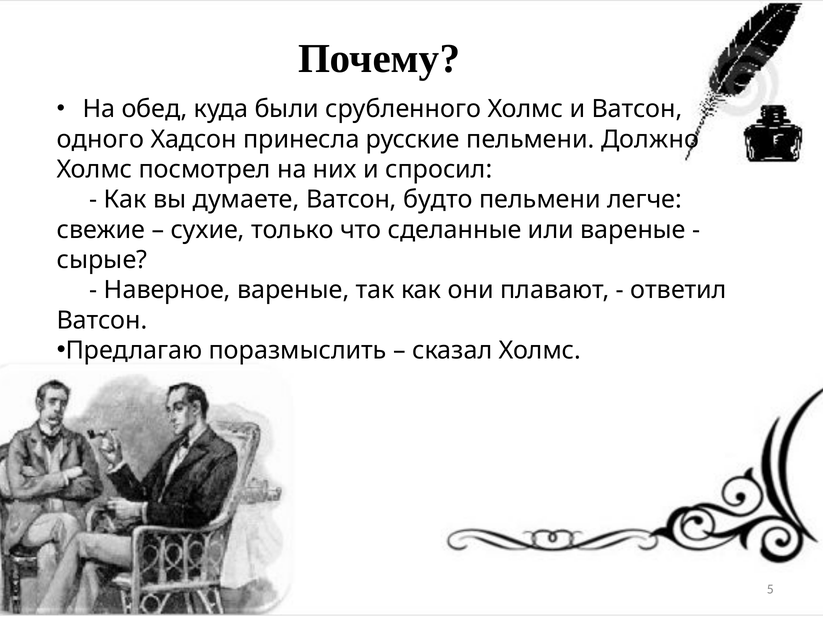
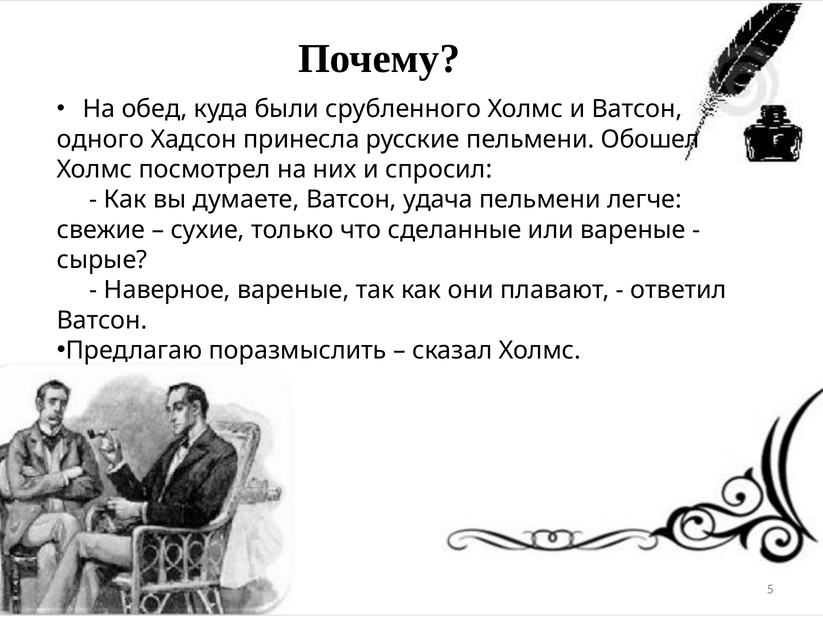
Должно: Должно -> Обошел (650, 139)
будто: будто -> удача (438, 200)
